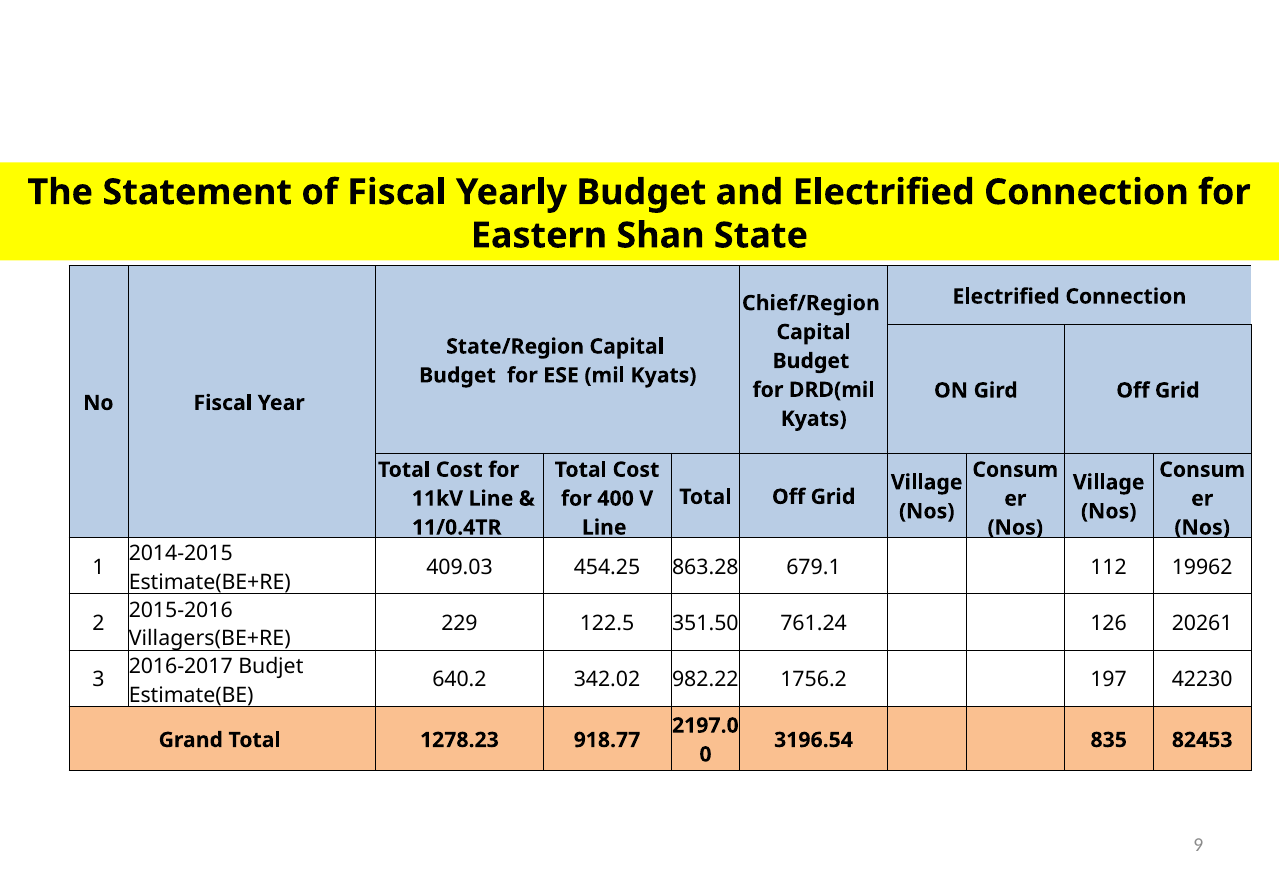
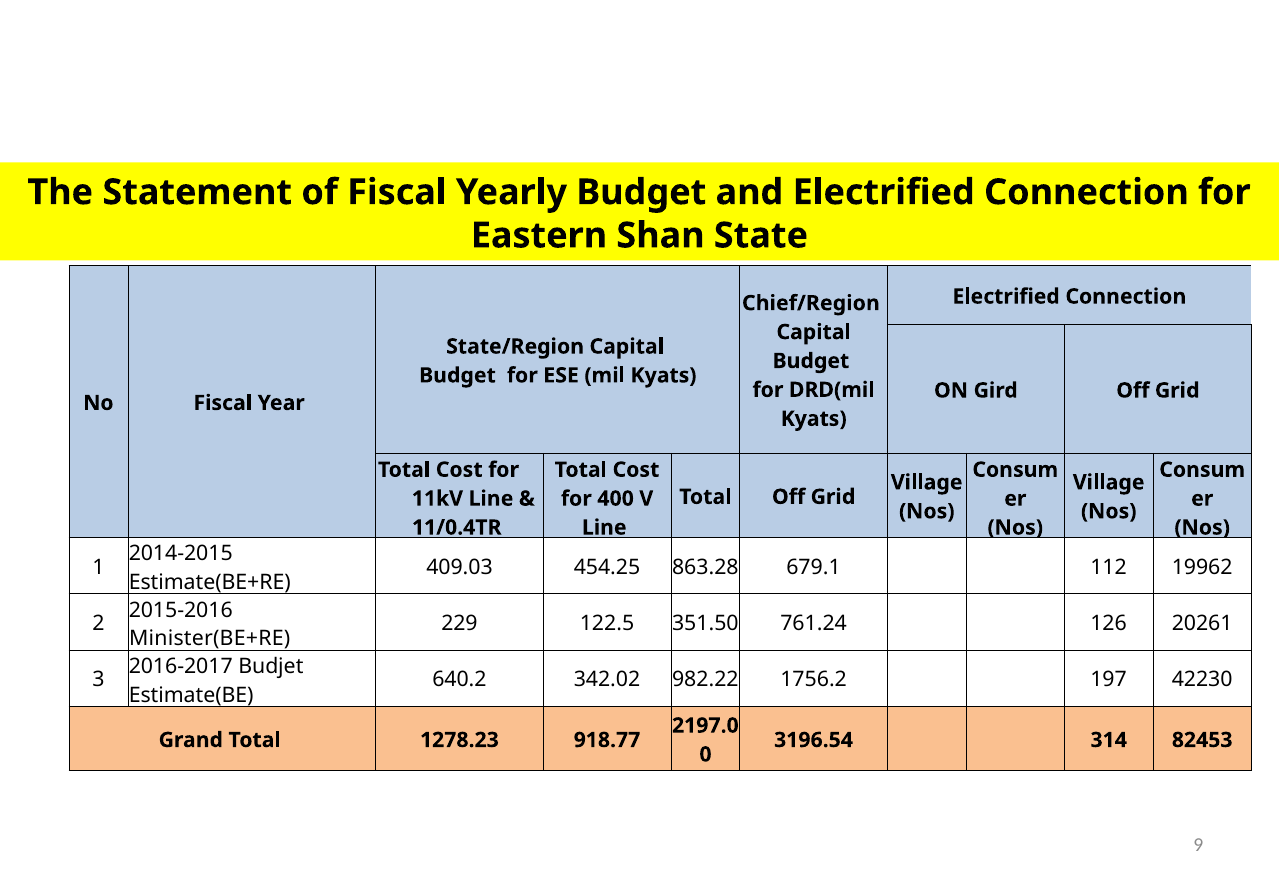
Villagers(BE+RE: Villagers(BE+RE -> Minister(BE+RE (210, 639)
835: 835 -> 314 (1109, 740)
